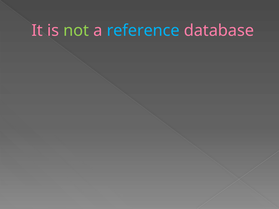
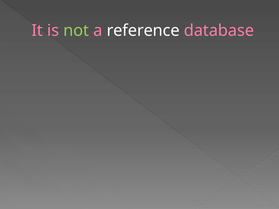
reference colour: light blue -> white (143, 31)
